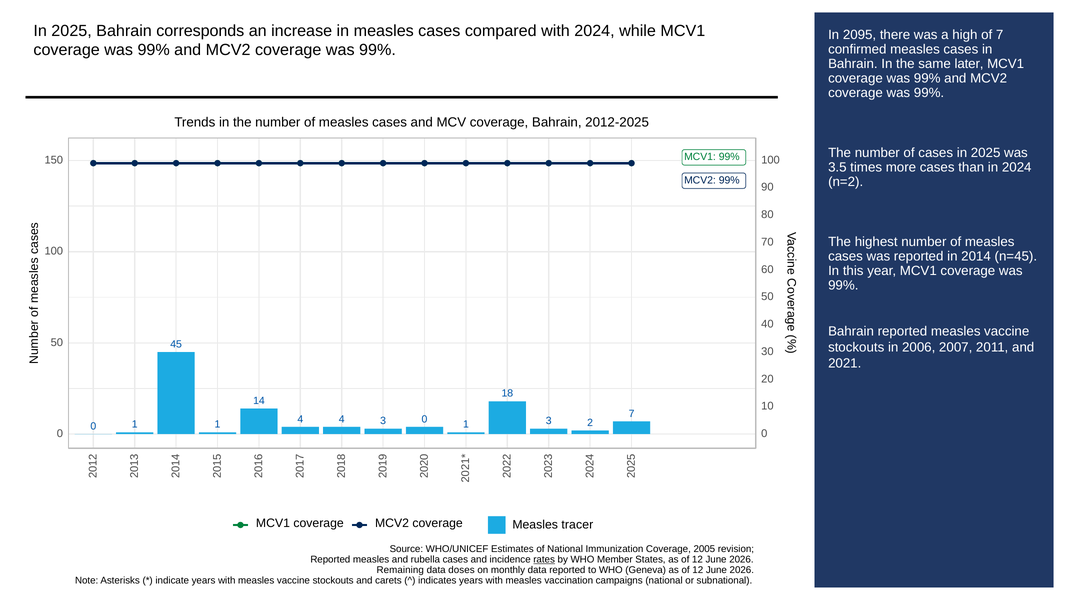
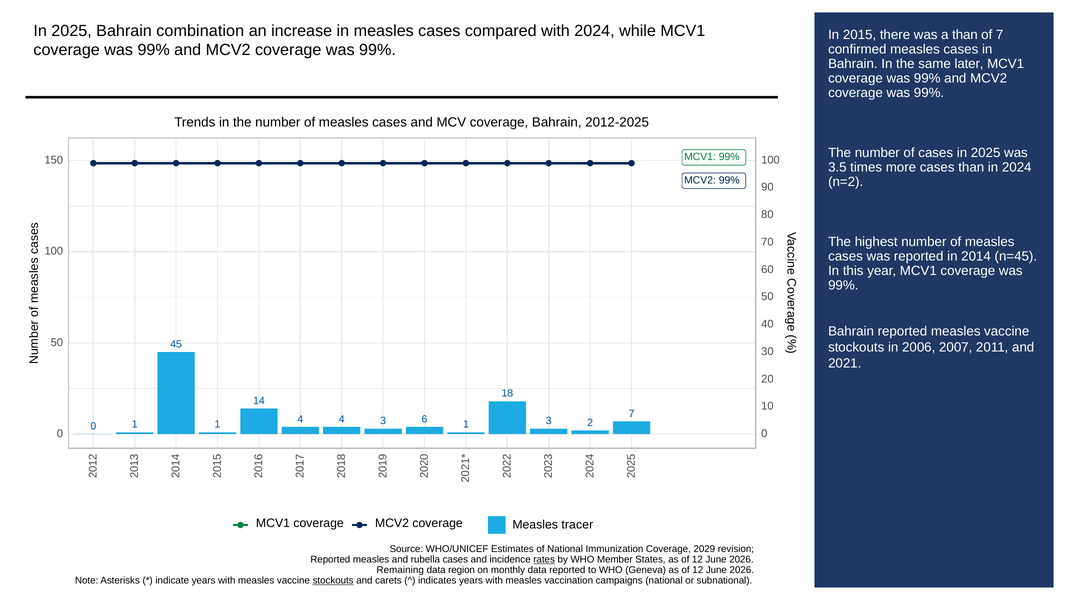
corresponds: corresponds -> combination (200, 31)
2095: 2095 -> 2015 (860, 35)
a high: high -> than (965, 35)
3 0: 0 -> 6 (425, 419)
2005: 2005 -> 2029 (704, 549)
doses: doses -> region (462, 570)
stockouts underline: none -> present (333, 581)
